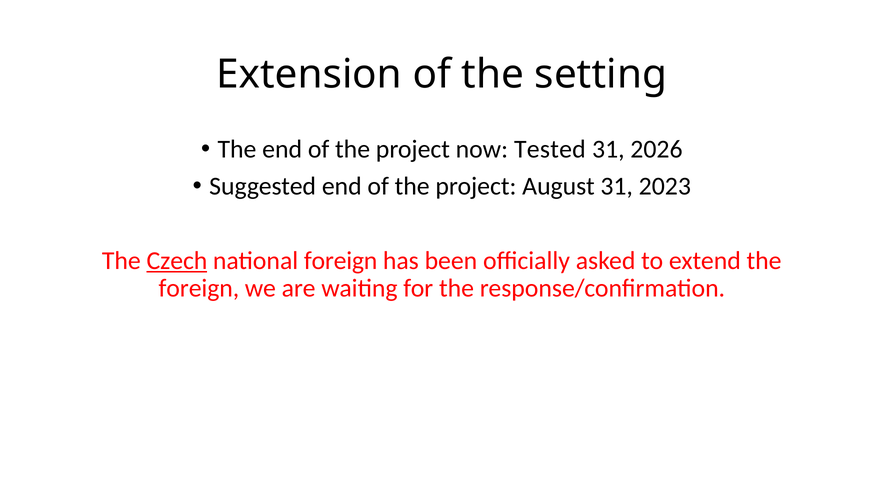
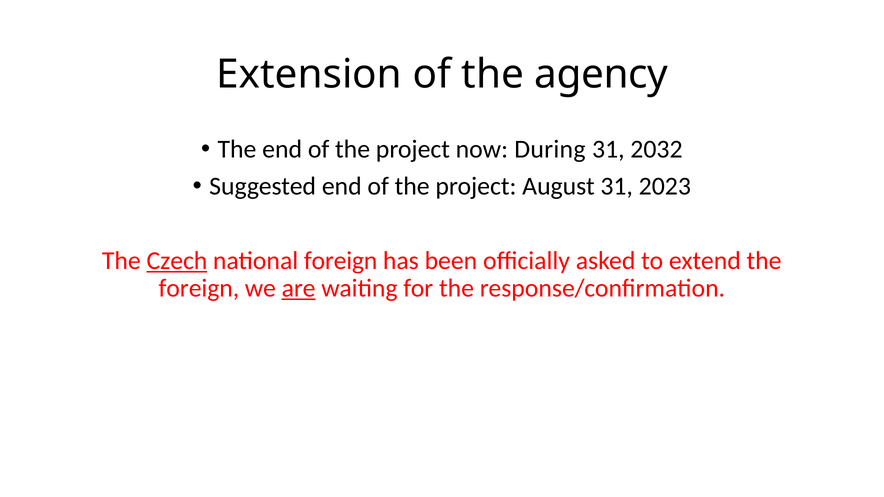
setting: setting -> agency (601, 74)
Tested: Tested -> During (550, 149)
2026: 2026 -> 2032 (656, 149)
are underline: none -> present (299, 289)
